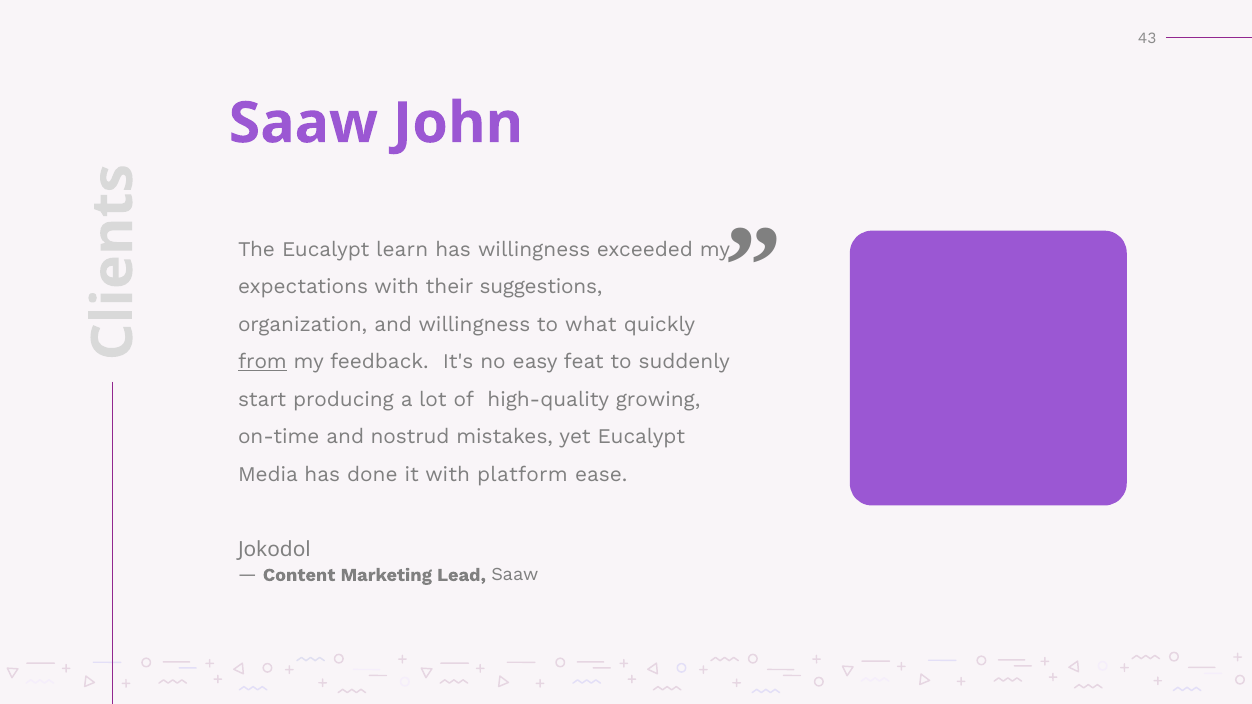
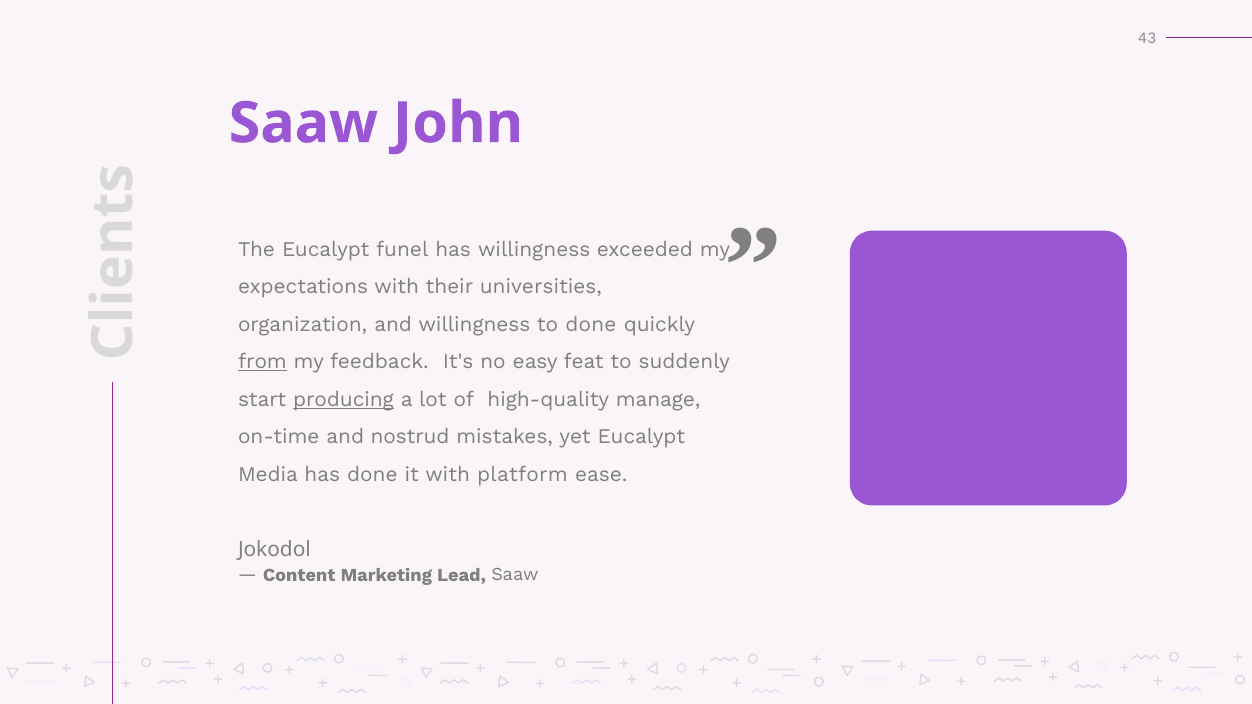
learn: learn -> funel (402, 249)
suggestions: suggestions -> universities (541, 287)
to what: what -> done (591, 325)
producing underline: none -> present (343, 400)
growing: growing -> manage (658, 400)
